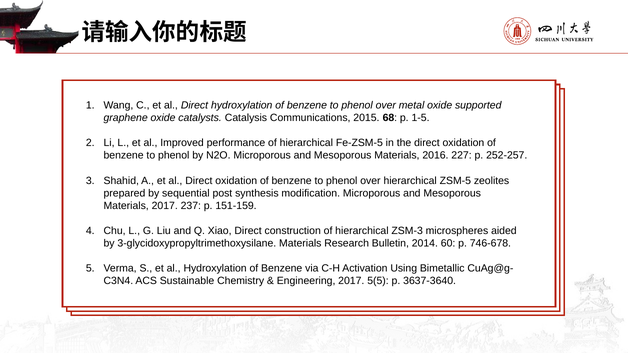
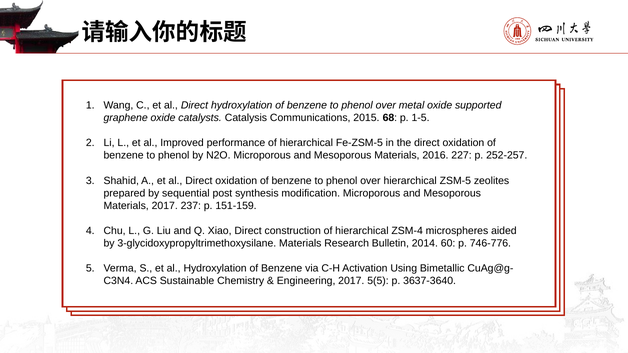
ZSM-3: ZSM-3 -> ZSM-4 (407, 231)
746-678: 746-678 -> 746-776 (490, 243)
